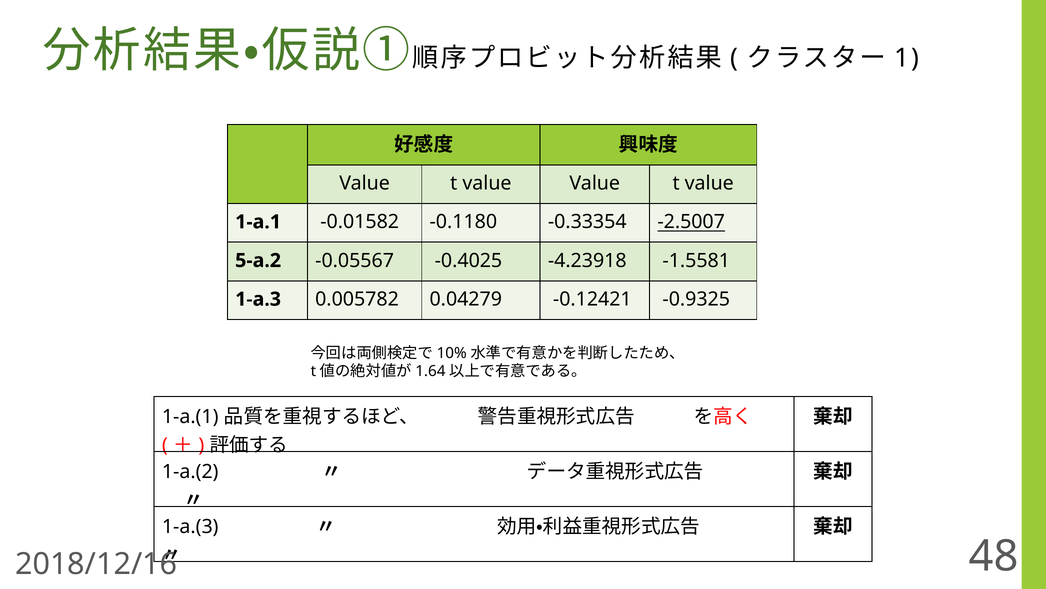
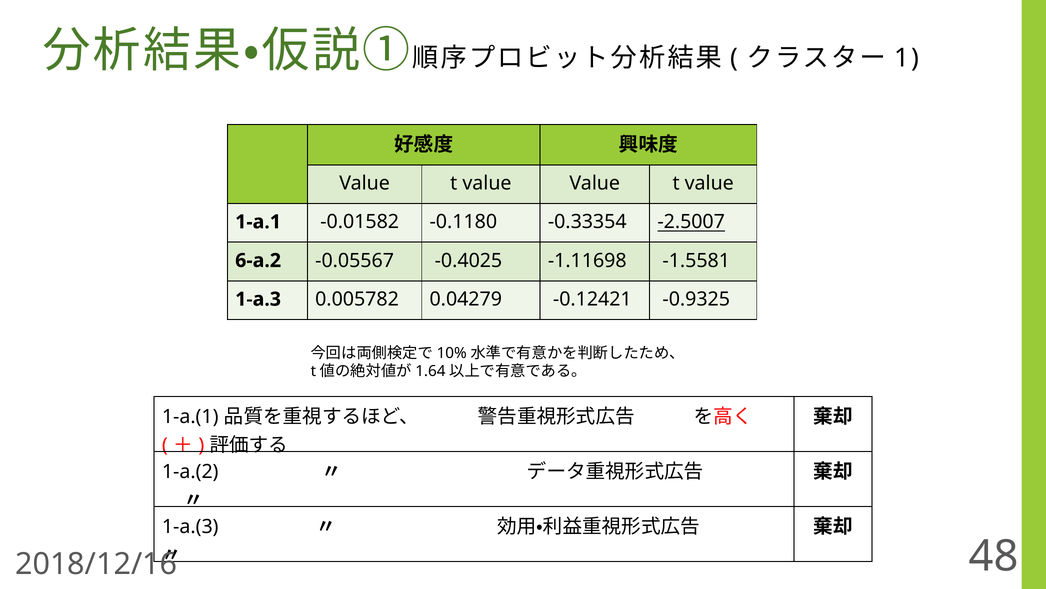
5-a.2: 5-a.2 -> 6-a.2 (258, 260)
-4.23918: -4.23918 -> -1.11698 (587, 260)
